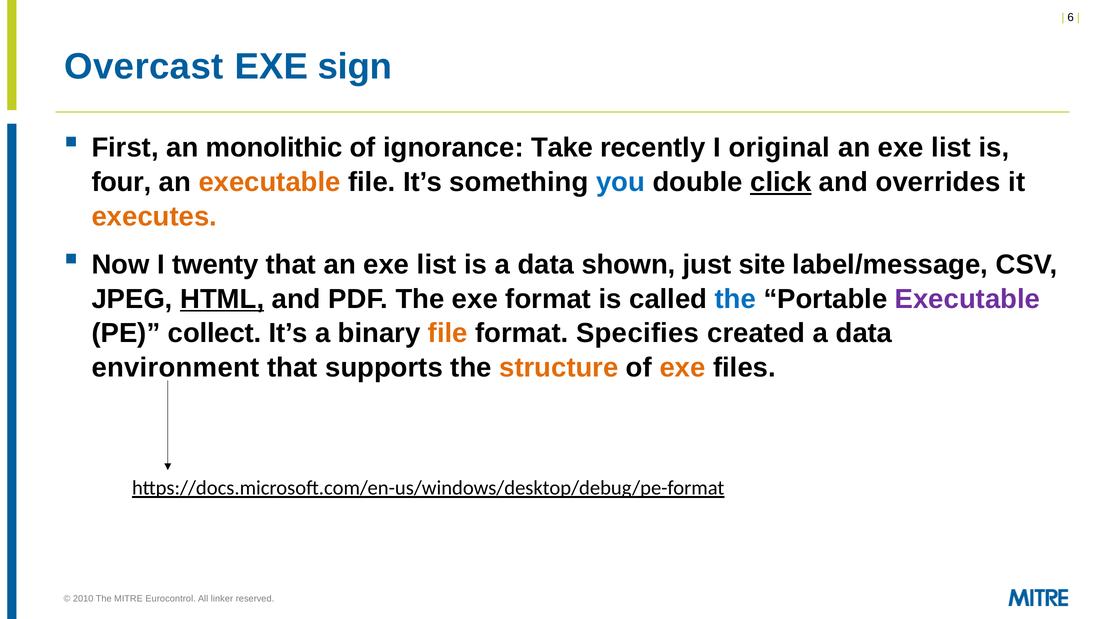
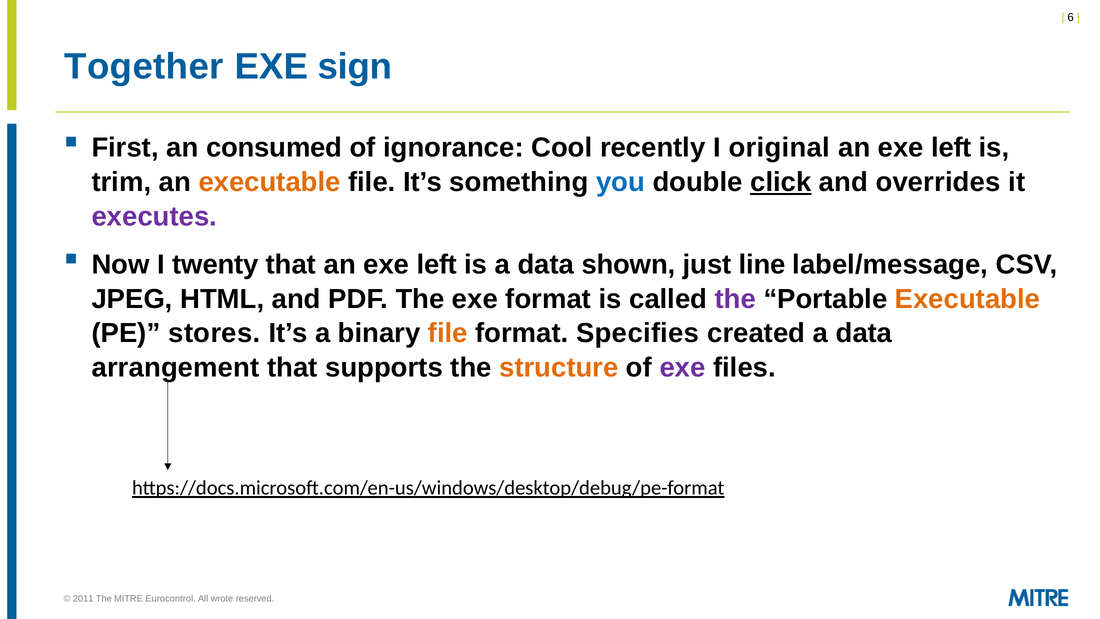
Overcast: Overcast -> Together (144, 67)
monolithic: monolithic -> consumed (274, 148)
Take: Take -> Cool (562, 148)
list: list -> left (951, 148)
four: four -> trim (121, 182)
executes colour: orange -> purple (154, 216)
that an exe list: list -> left (437, 265)
site: site -> line (762, 265)
HTML underline: present -> none (222, 299)
the colour: blue -> purple (735, 299)
Executable colour: purple -> orange (967, 299)
collect: collect -> stores (214, 333)
environment: environment -> arrangement (176, 368)
exe colour: orange -> purple (683, 368)
2010: 2010 -> 2011 (83, 599)
linker: linker -> wrote (222, 599)
